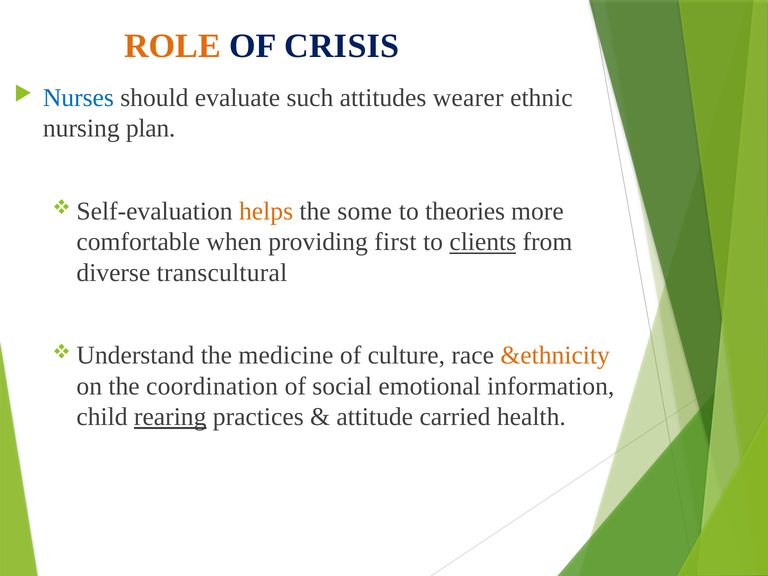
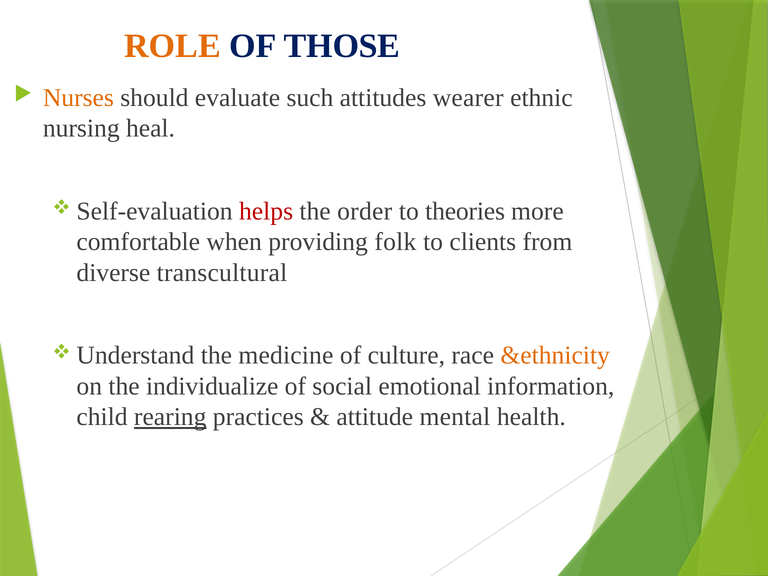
CRISIS: CRISIS -> THOSE (342, 46)
Nurses colour: blue -> orange (78, 98)
plan: plan -> heal (151, 129)
helps colour: orange -> red (266, 211)
some: some -> order (365, 211)
first: first -> folk (395, 242)
clients underline: present -> none (483, 242)
coordination: coordination -> individualize (212, 386)
carried: carried -> mental (455, 417)
